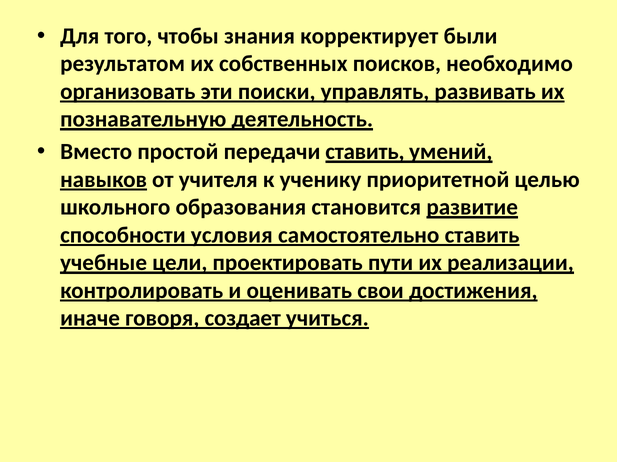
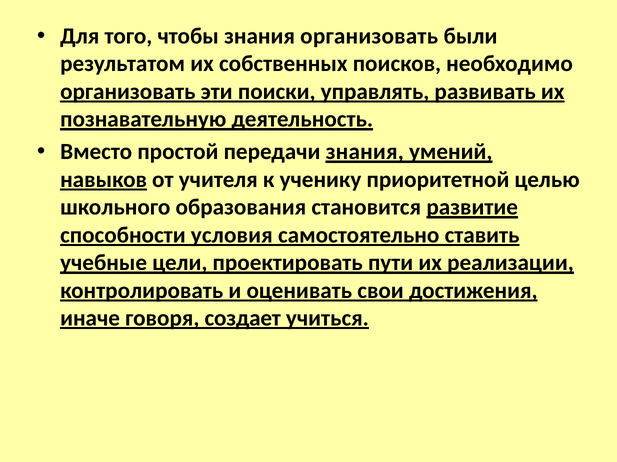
знания корректирует: корректирует -> организовать (369, 36)
передачи ставить: ставить -> знания (365, 152)
